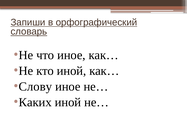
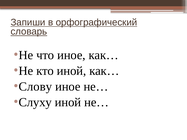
Каких: Каких -> Слуху (35, 102)
